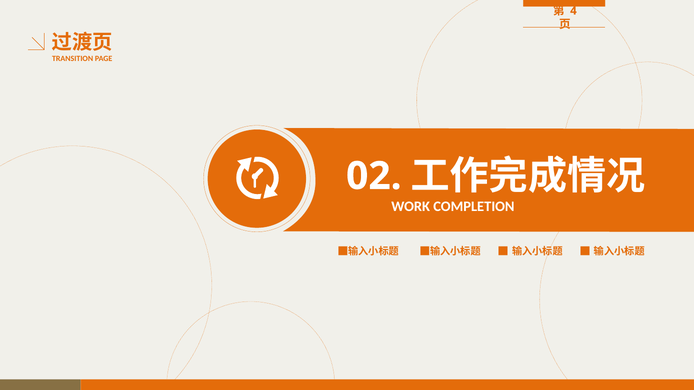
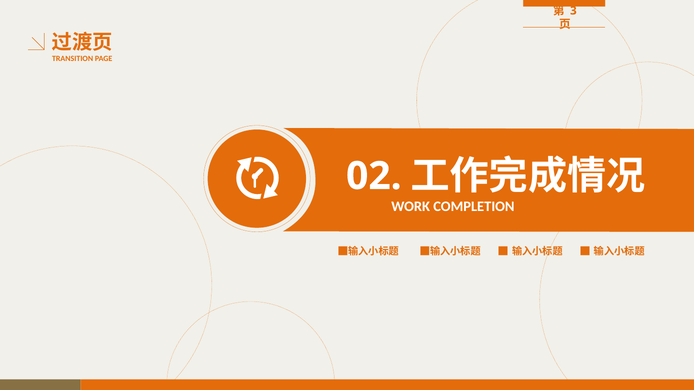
4: 4 -> 3 (573, 11)
